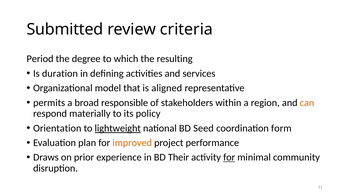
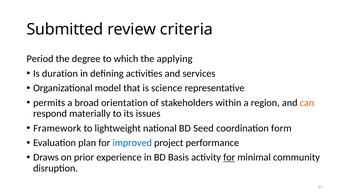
resulting: resulting -> applying (175, 59)
aligned: aligned -> science (167, 88)
responsible: responsible -> orientation (125, 103)
policy: policy -> issues (148, 114)
Orientation: Orientation -> Framework (57, 128)
lightweight underline: present -> none (118, 128)
improved colour: orange -> blue (132, 143)
Their: Their -> Basis (178, 158)
